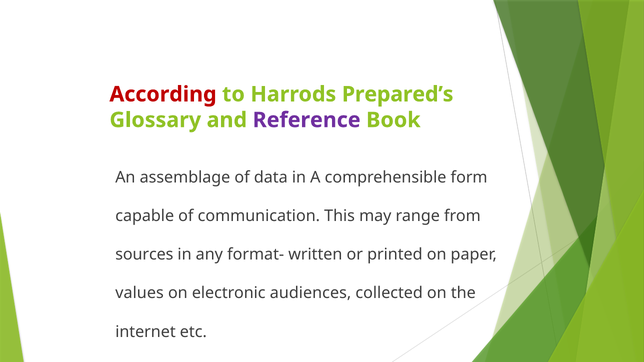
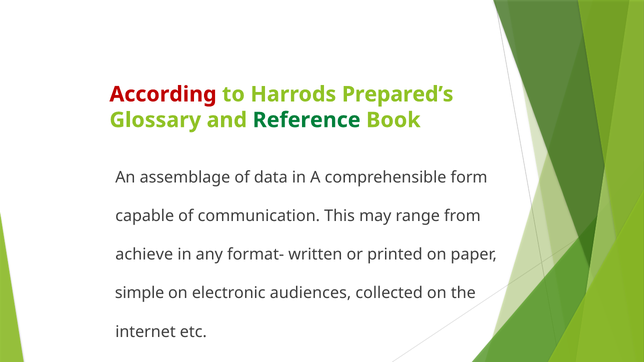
Reference colour: purple -> green (307, 120)
sources: sources -> achieve (144, 255)
values: values -> simple (140, 293)
